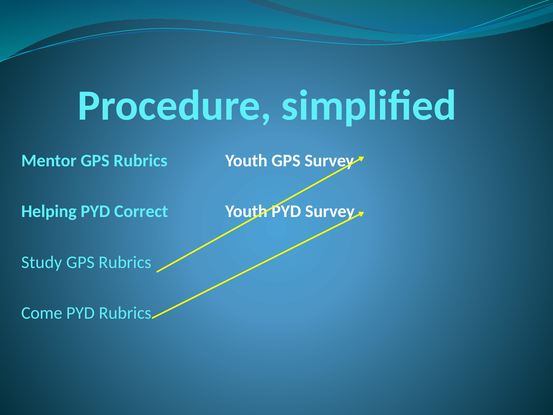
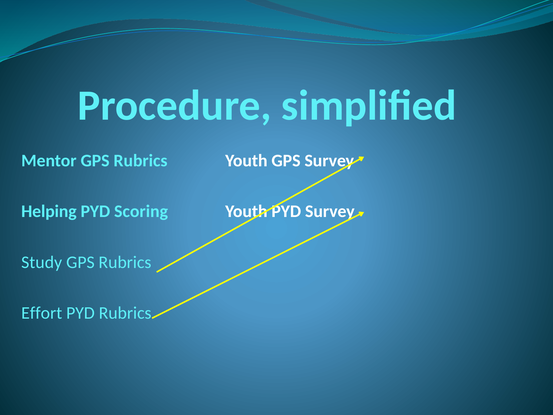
Correct: Correct -> Scoring (141, 211)
Come: Come -> Effort (42, 313)
